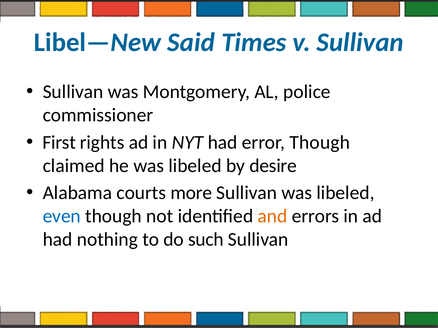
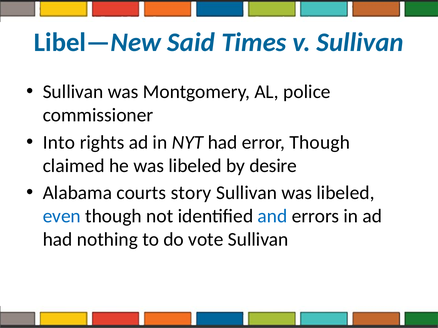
First: First -> Into (59, 143)
more: more -> story (191, 193)
and colour: orange -> blue (272, 217)
such: such -> vote (206, 240)
